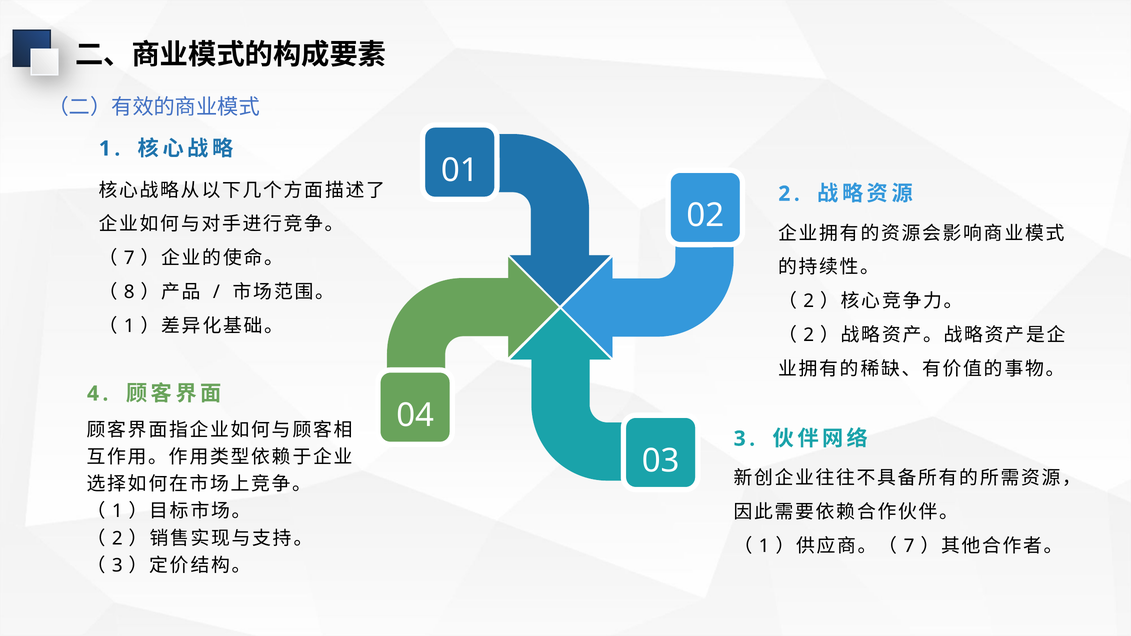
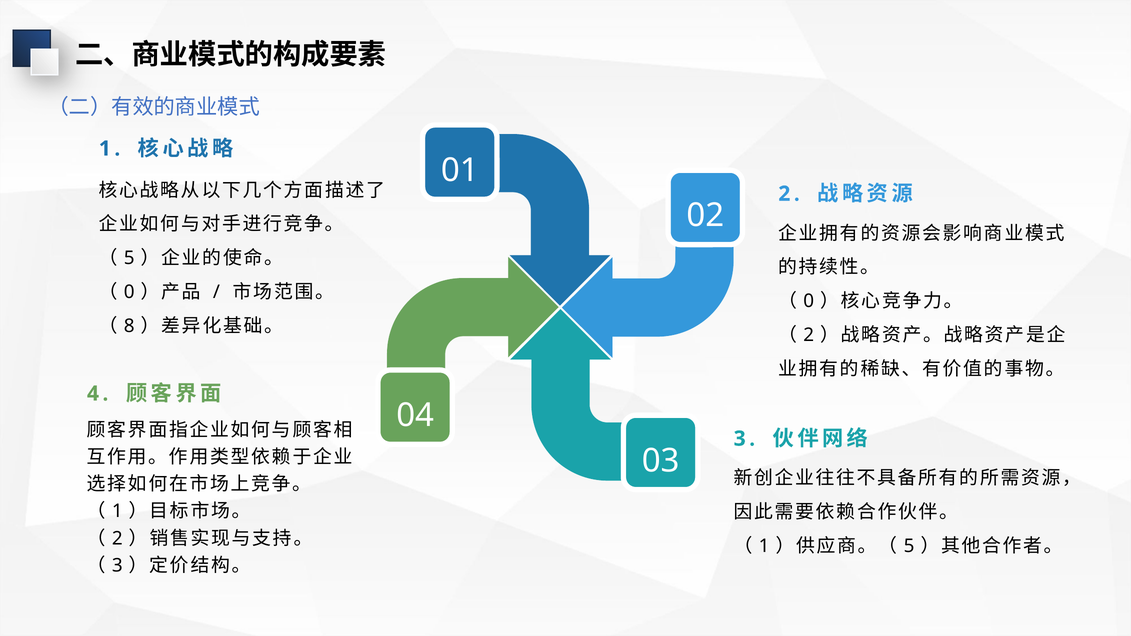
7: 7 -> 5 (129, 258)
8: 8 -> 0 (129, 292)
2: 2 -> 0 (809, 301)
1: 1 -> 8 (129, 326)
7: 7 -> 5 (909, 546)
